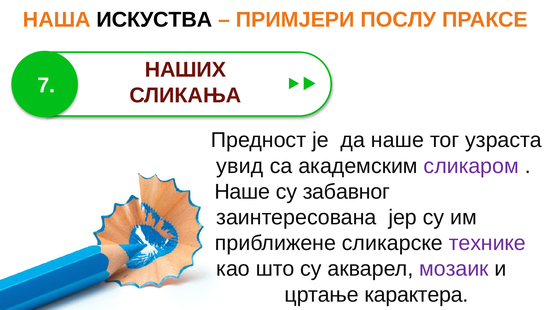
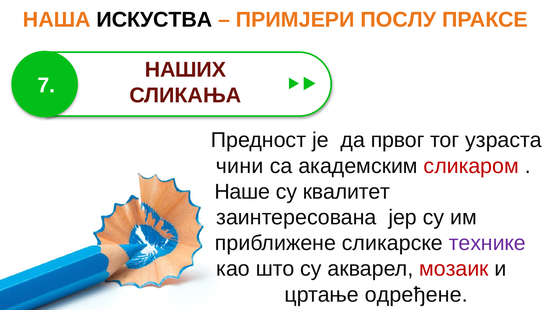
да наше: наше -> првог (398, 140)
увид: увид -> чини (240, 166)
сликаром colour: purple -> red (471, 166)
забавног: забавног -> квалитет (346, 192)
мозаик colour: purple -> red (454, 269)
карактера: карактера -> одређене (416, 295)
